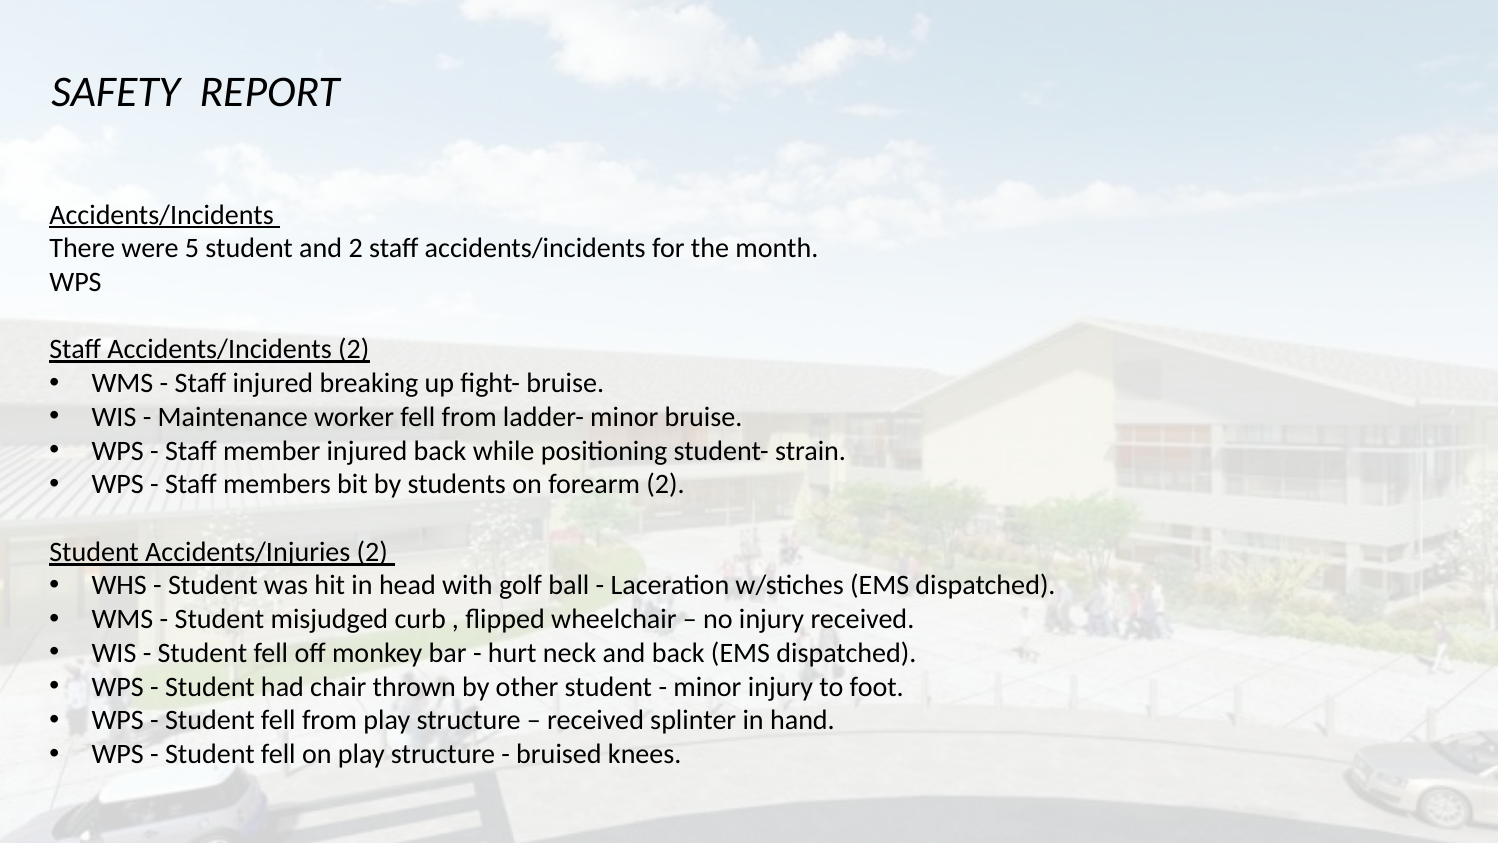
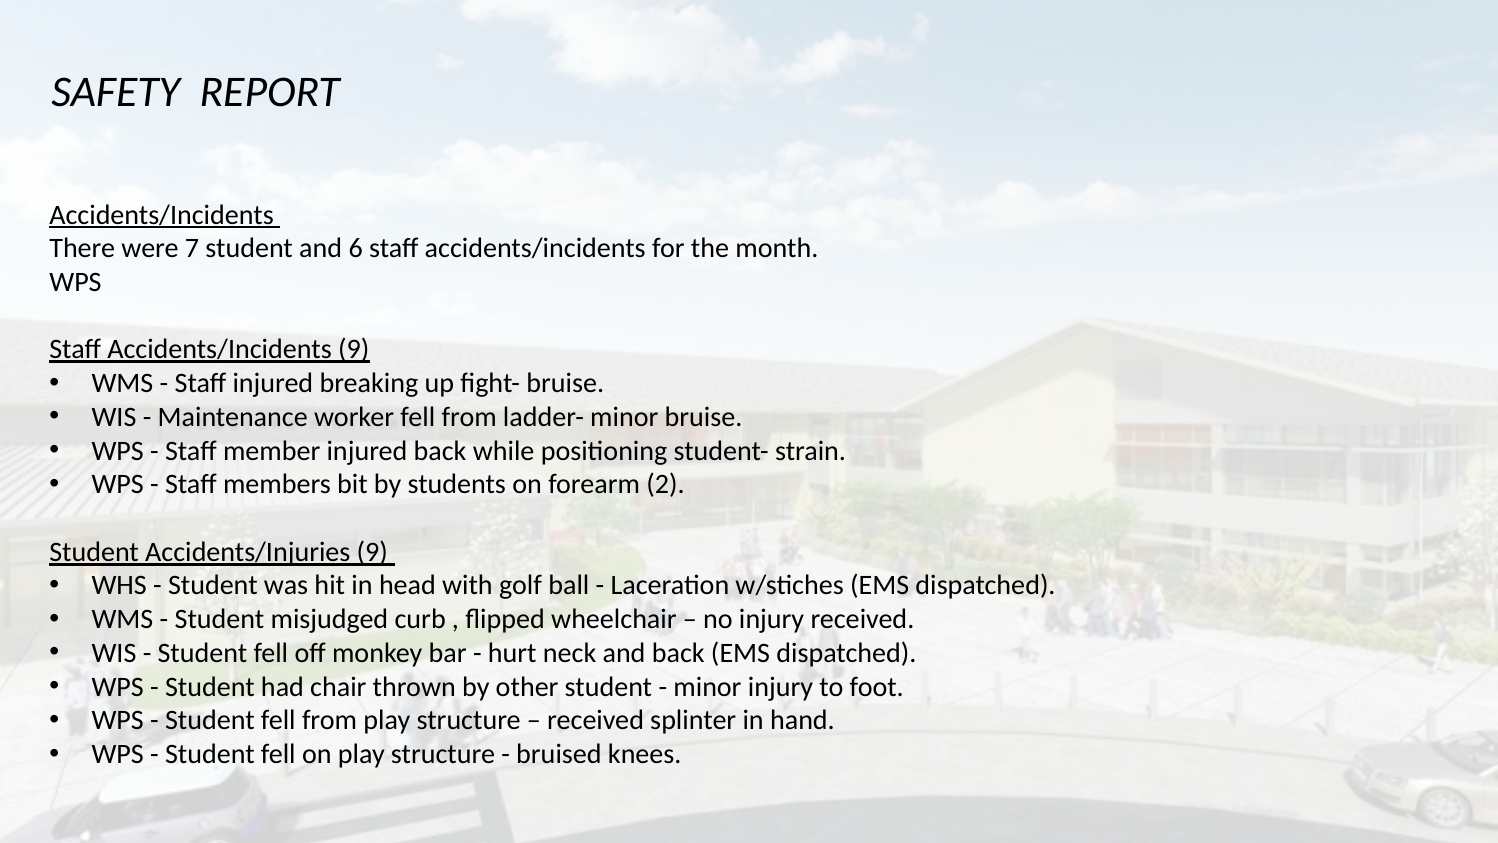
5: 5 -> 7 (192, 248)
and 2: 2 -> 6 (356, 248)
Accidents/Incidents 2: 2 -> 9 (354, 349)
Accidents/Injuries 2: 2 -> 9 (372, 552)
